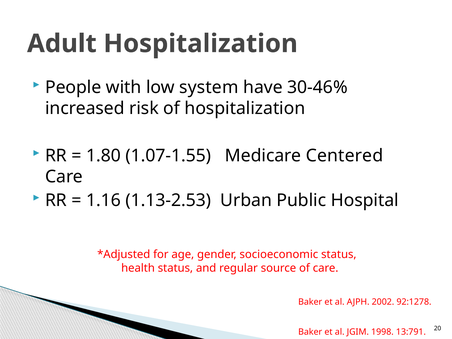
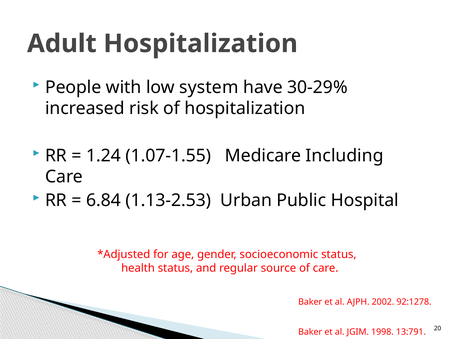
30-46%: 30-46% -> 30-29% (317, 87)
1.80: 1.80 -> 1.24 (104, 156)
Centered: Centered -> Including (345, 156)
1.16: 1.16 -> 6.84 (104, 200)
